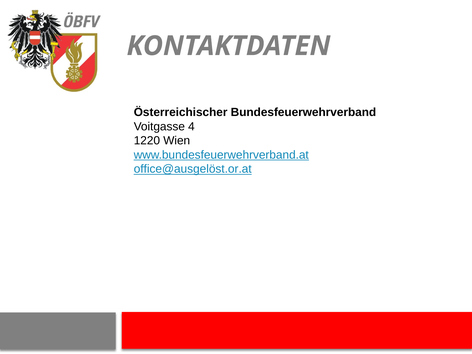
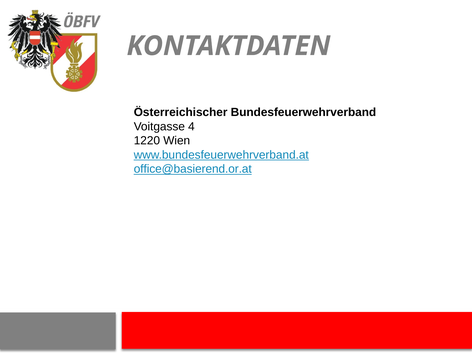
office@ausgelöst.or.at: office@ausgelöst.or.at -> office@basierend.or.at (193, 169)
